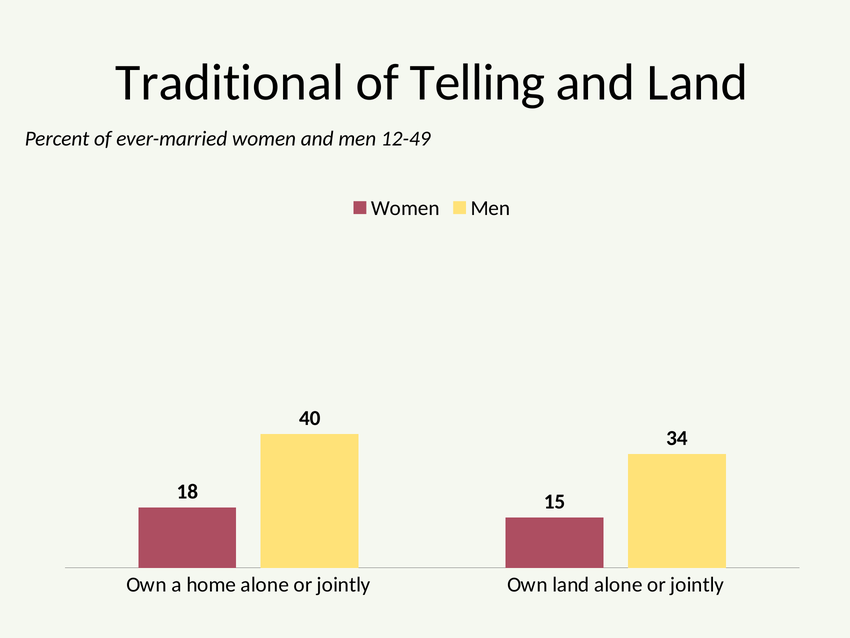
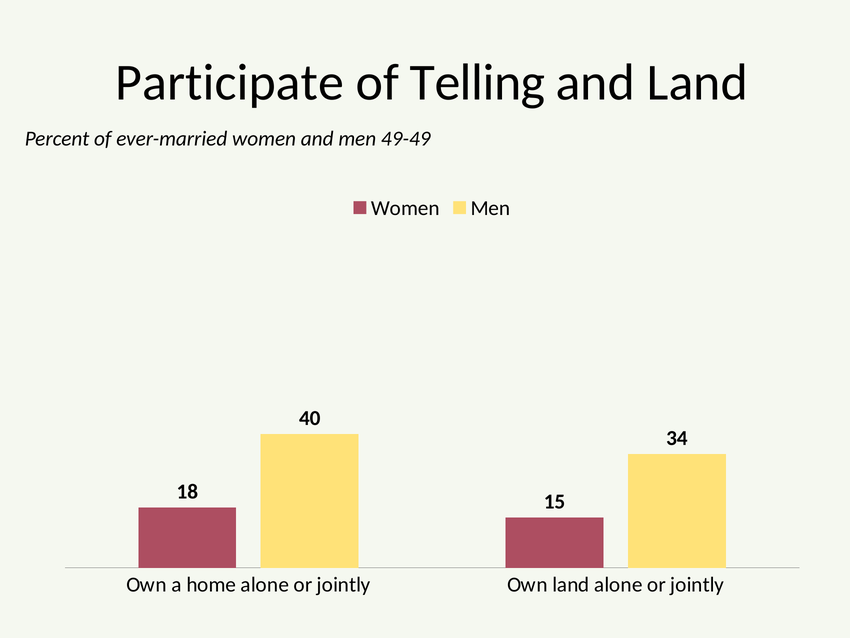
Traditional: Traditional -> Participate (230, 82)
12-49: 12-49 -> 49-49 (406, 139)
